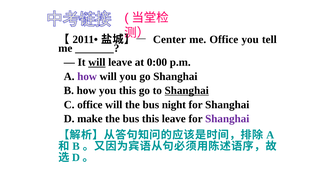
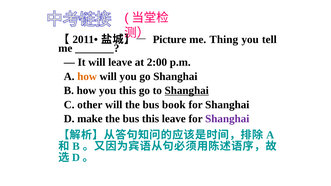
Center: Center -> Picture (170, 40)
me Office: Office -> Thing (224, 40)
will underline: present -> none (97, 62)
0:00: 0:00 -> 2:00 (157, 62)
how colour: purple -> orange (87, 76)
C office: office -> other (90, 105)
night: night -> book (174, 105)
